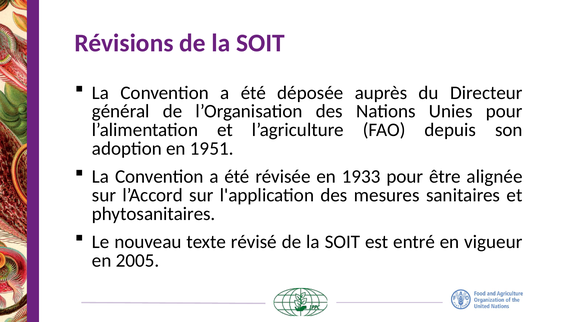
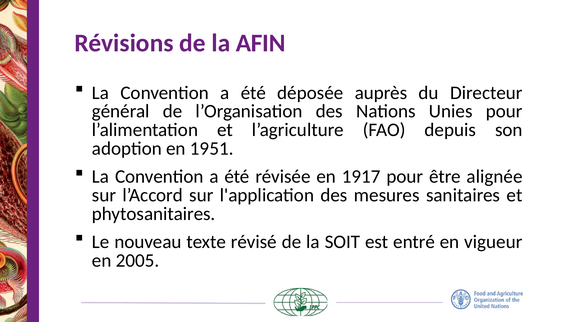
Révisions de la SOIT: SOIT -> AFIN (261, 43)
1933: 1933 -> 1917 (361, 177)
